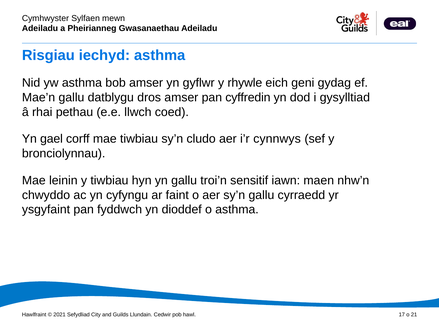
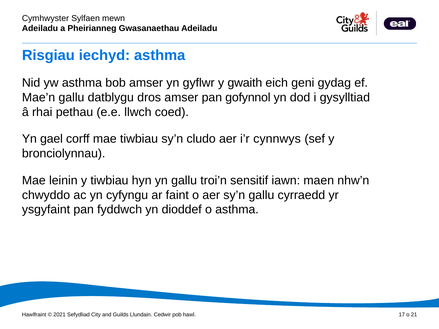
rhywle: rhywle -> gwaith (245, 83)
cyffredin: cyffredin -> gofynnol (248, 98)
